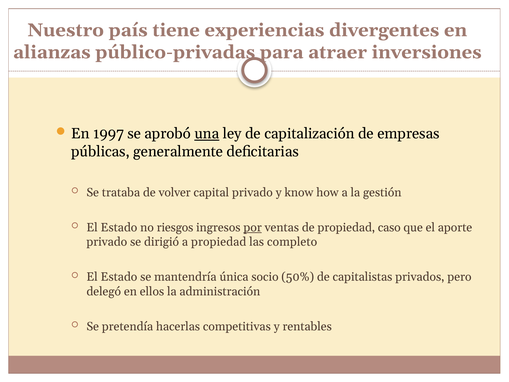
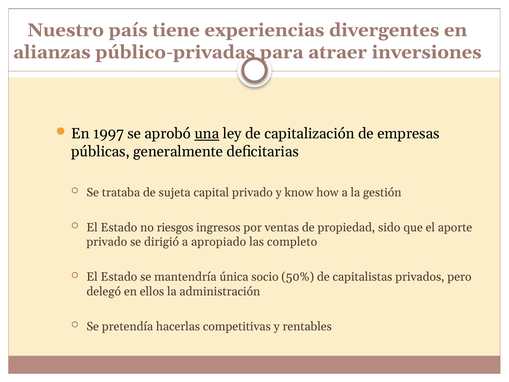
volver: volver -> sujeta (175, 192)
por underline: present -> none (253, 227)
caso: caso -> sido (389, 227)
a propiedad: propiedad -> apropiado (219, 242)
